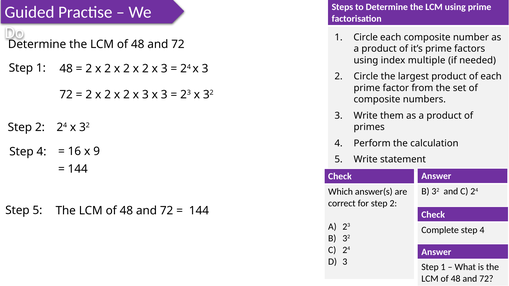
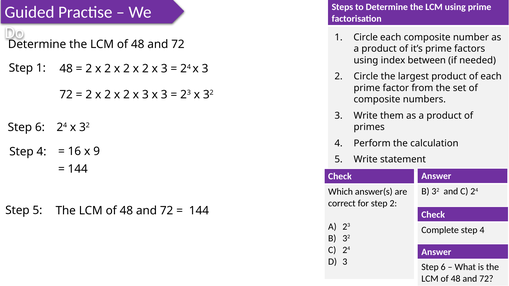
multiple: multiple -> between (427, 60)
2: 2 -> 6 (40, 127)
1: 1 -> 6 (443, 267)
